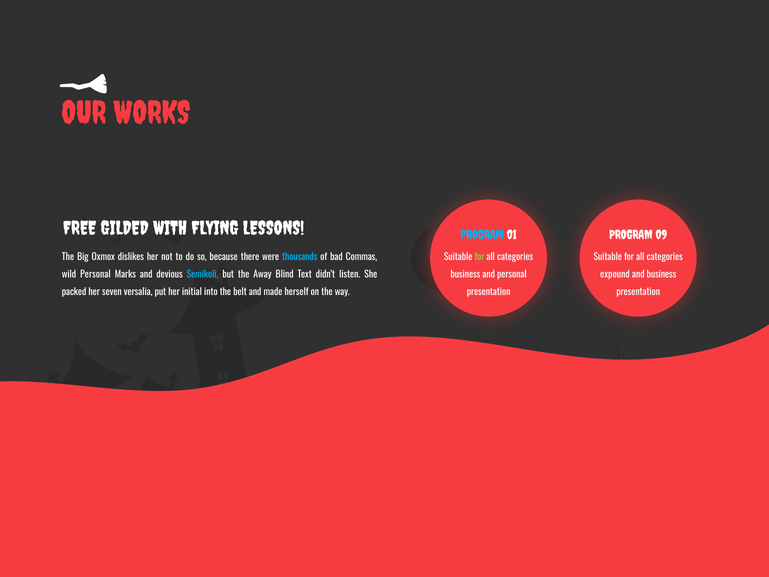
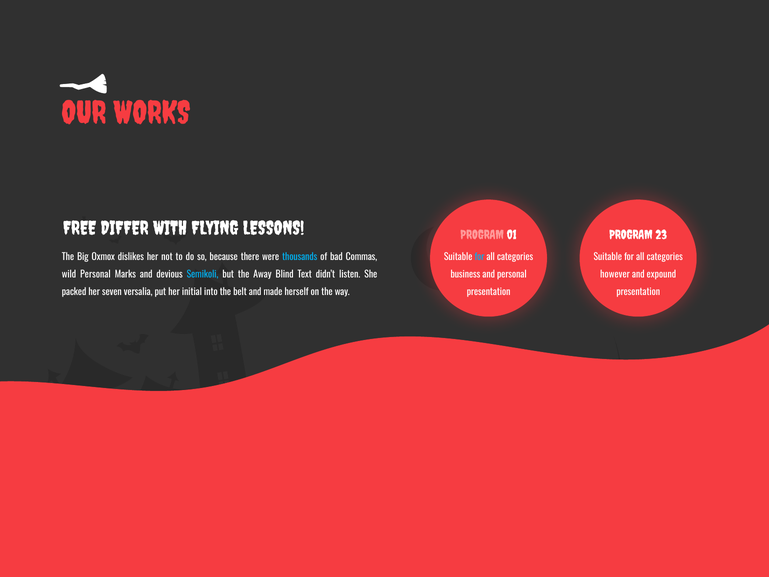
GILDED: GILDED -> DIFFER (125, 229)
PROGRAM colour: light blue -> pink (482, 235)
09: 09 -> 23 (661, 235)
for colour: light green -> light blue (479, 257)
expound: expound -> however (615, 275)
and business: business -> expound (661, 275)
